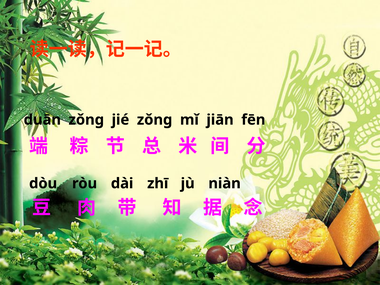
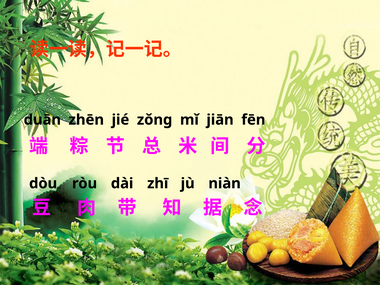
duān zǒng: zǒng -> zhēn (86, 120)
